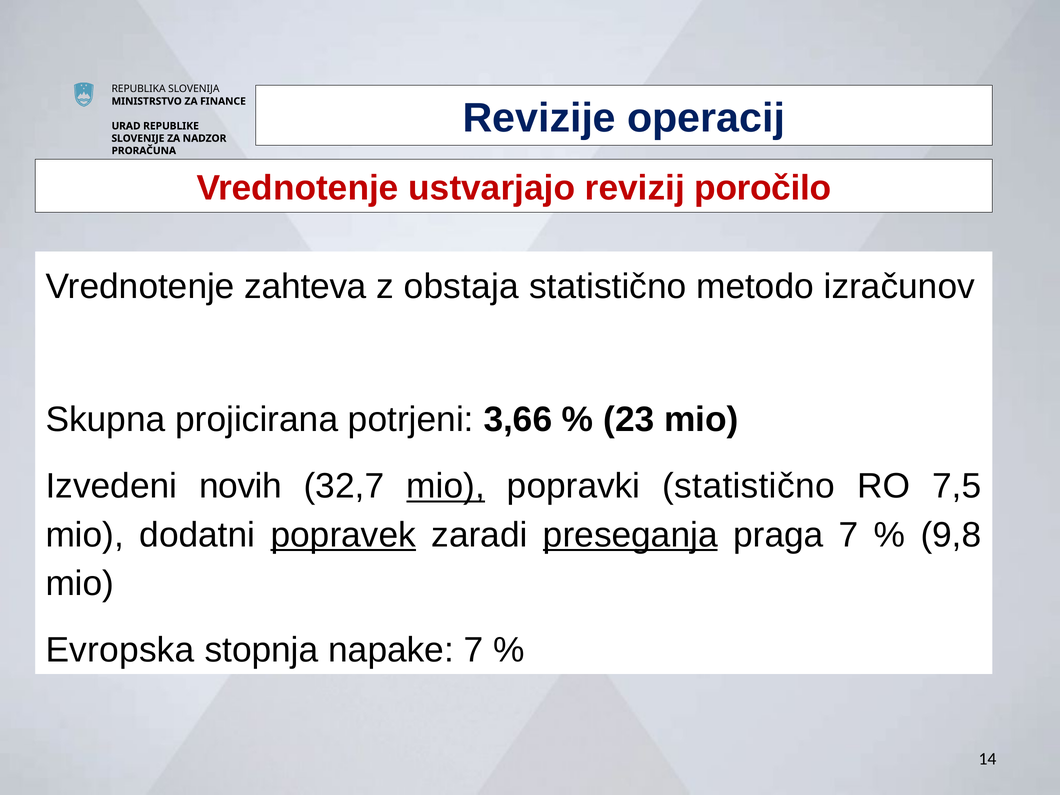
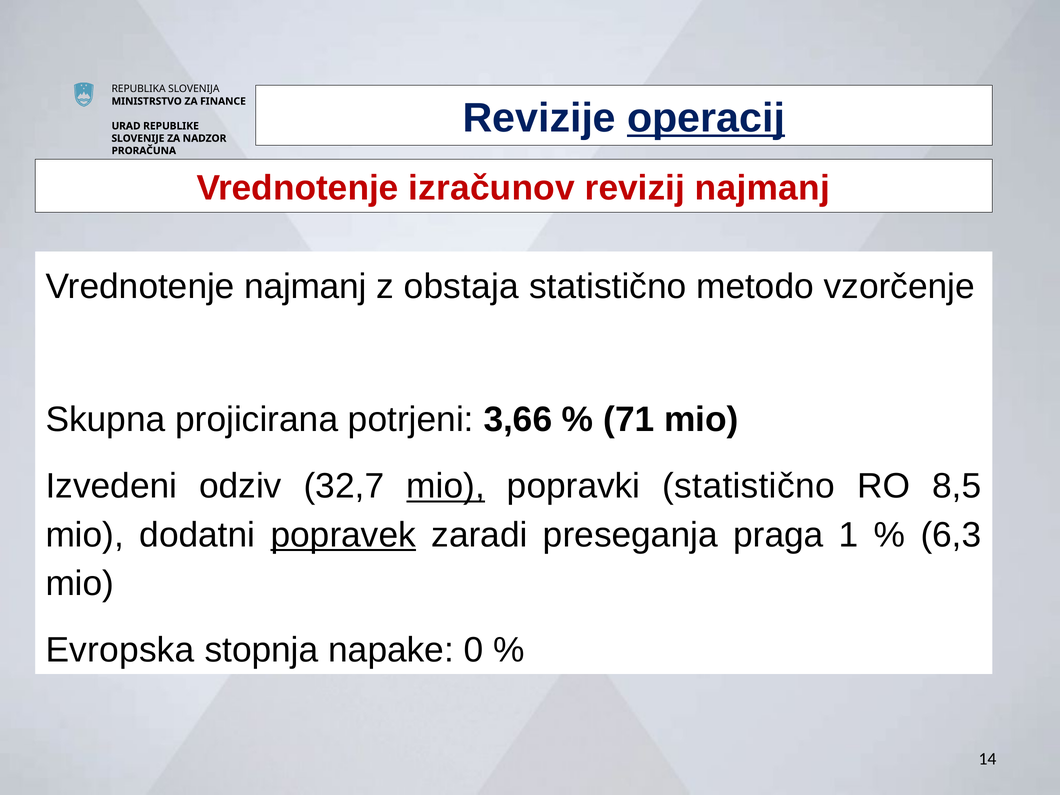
operacij underline: none -> present (706, 118)
ustvarjajo: ustvarjajo -> izračunov (492, 188)
revizij poročilo: poročilo -> najmanj (762, 188)
Vrednotenje zahteva: zahteva -> najmanj (306, 287)
izračunov: izračunov -> vzorčenje (899, 287)
23: 23 -> 71 (629, 420)
novih: novih -> odziv (240, 486)
7,5: 7,5 -> 8,5 (957, 486)
preseganja underline: present -> none (630, 535)
praga 7: 7 -> 1 (849, 535)
9,8: 9,8 -> 6,3 (951, 535)
napake 7: 7 -> 0 (474, 650)
